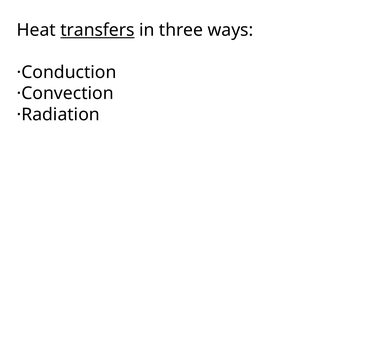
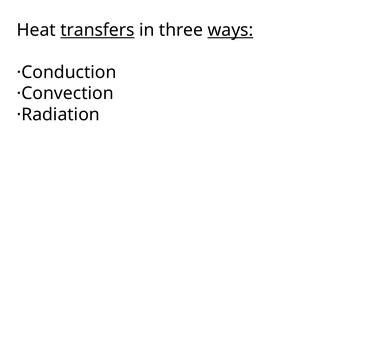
ways underline: none -> present (230, 30)
